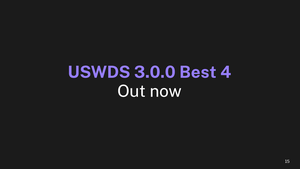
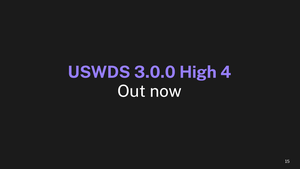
Best: Best -> High (198, 72)
